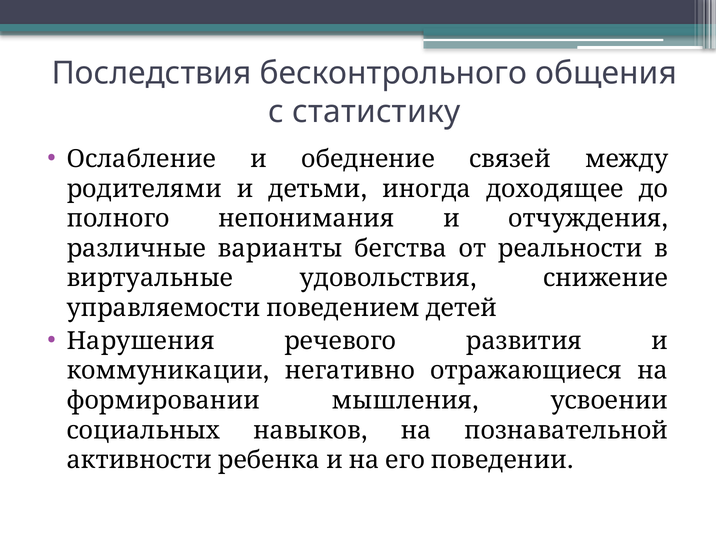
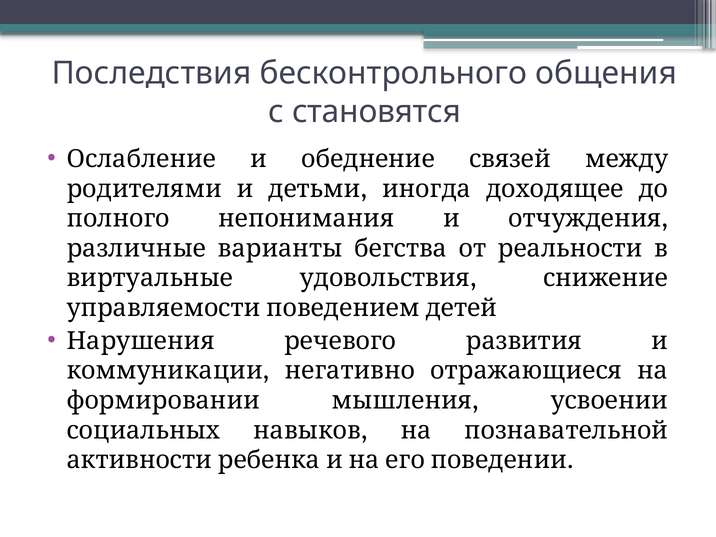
статистику: статистику -> становятся (377, 112)
